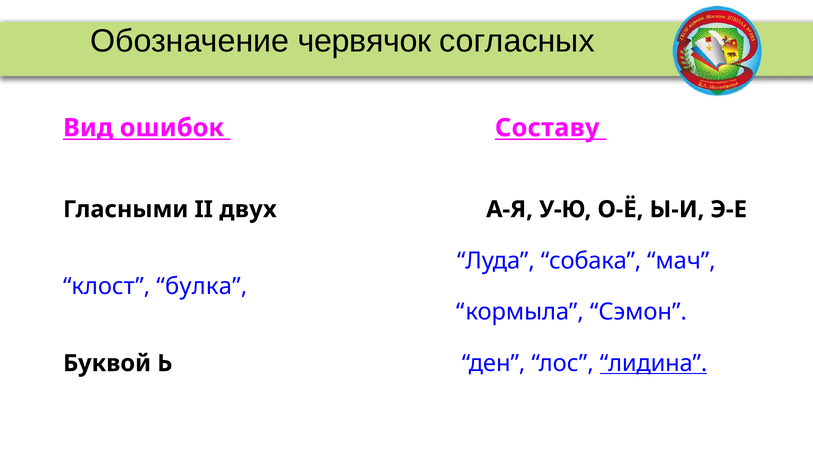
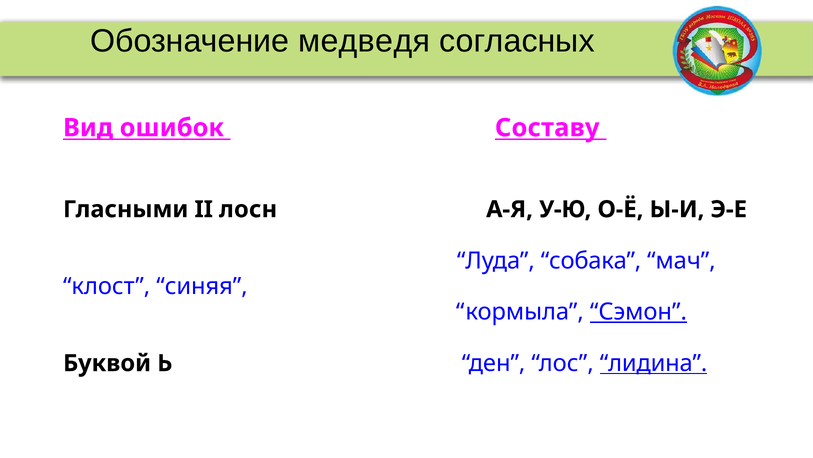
червячок: червячок -> медведя (364, 41)
двух: двух -> лосн (248, 209)
булка: булка -> синяя (202, 286)
Сэмон underline: none -> present (638, 312)
